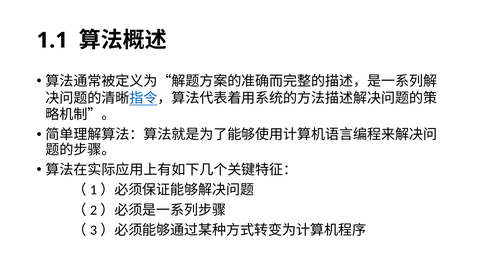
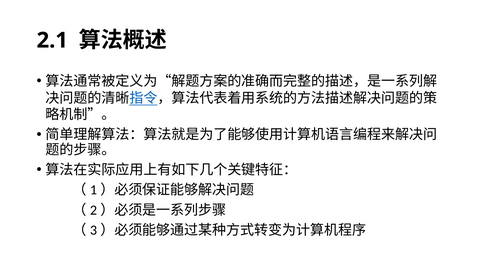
1.1: 1.1 -> 2.1 (52, 40)
